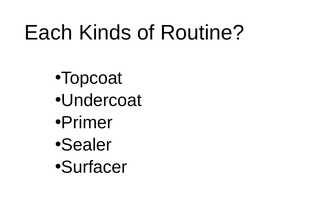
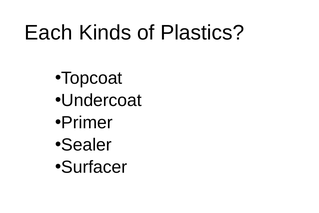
Routine: Routine -> Plastics (202, 33)
